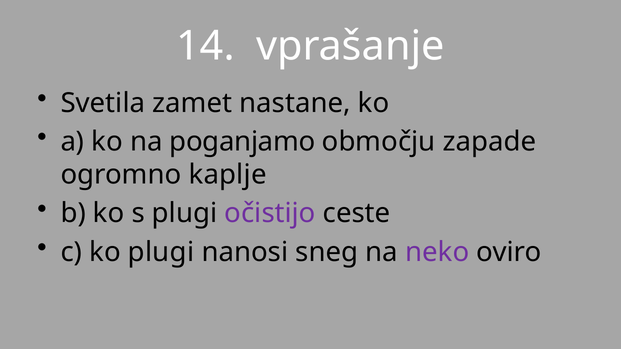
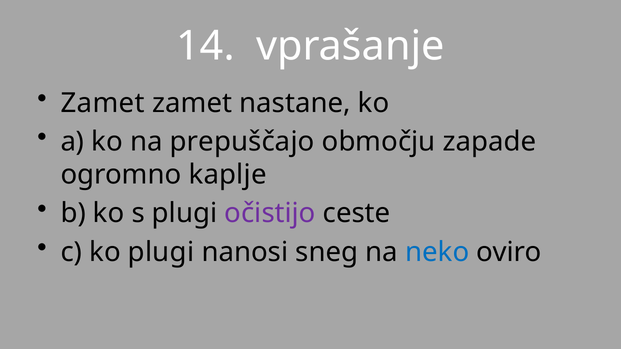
Svetila: Svetila -> Zamet (103, 103)
poganjamo: poganjamo -> prepuščajo (242, 142)
neko colour: purple -> blue (437, 252)
